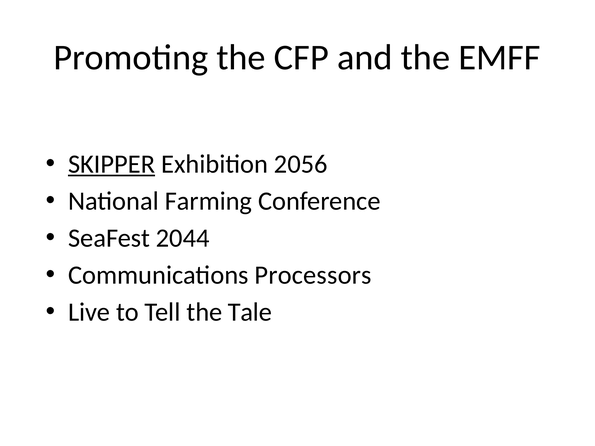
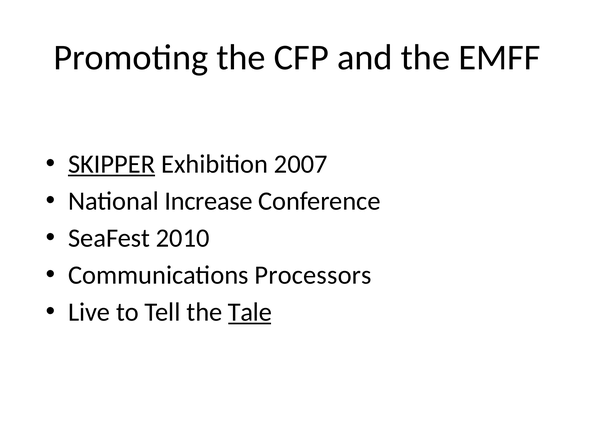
2056: 2056 -> 2007 (301, 164)
Farming: Farming -> Increase (209, 201)
2044: 2044 -> 2010 (183, 238)
Tale underline: none -> present (250, 312)
